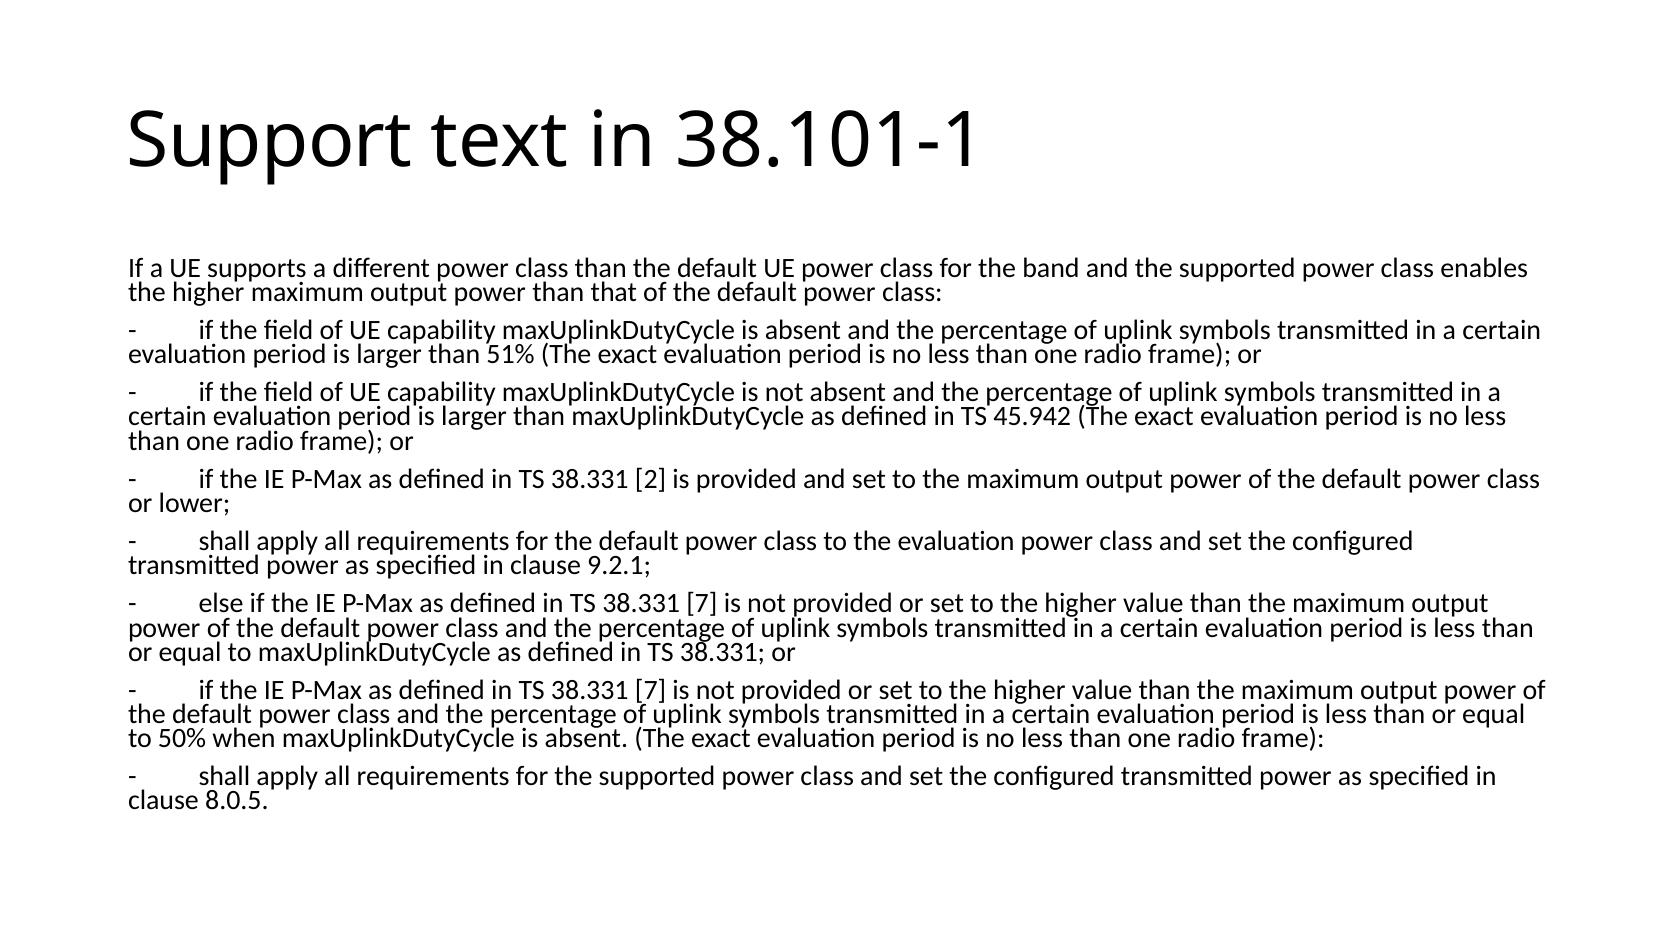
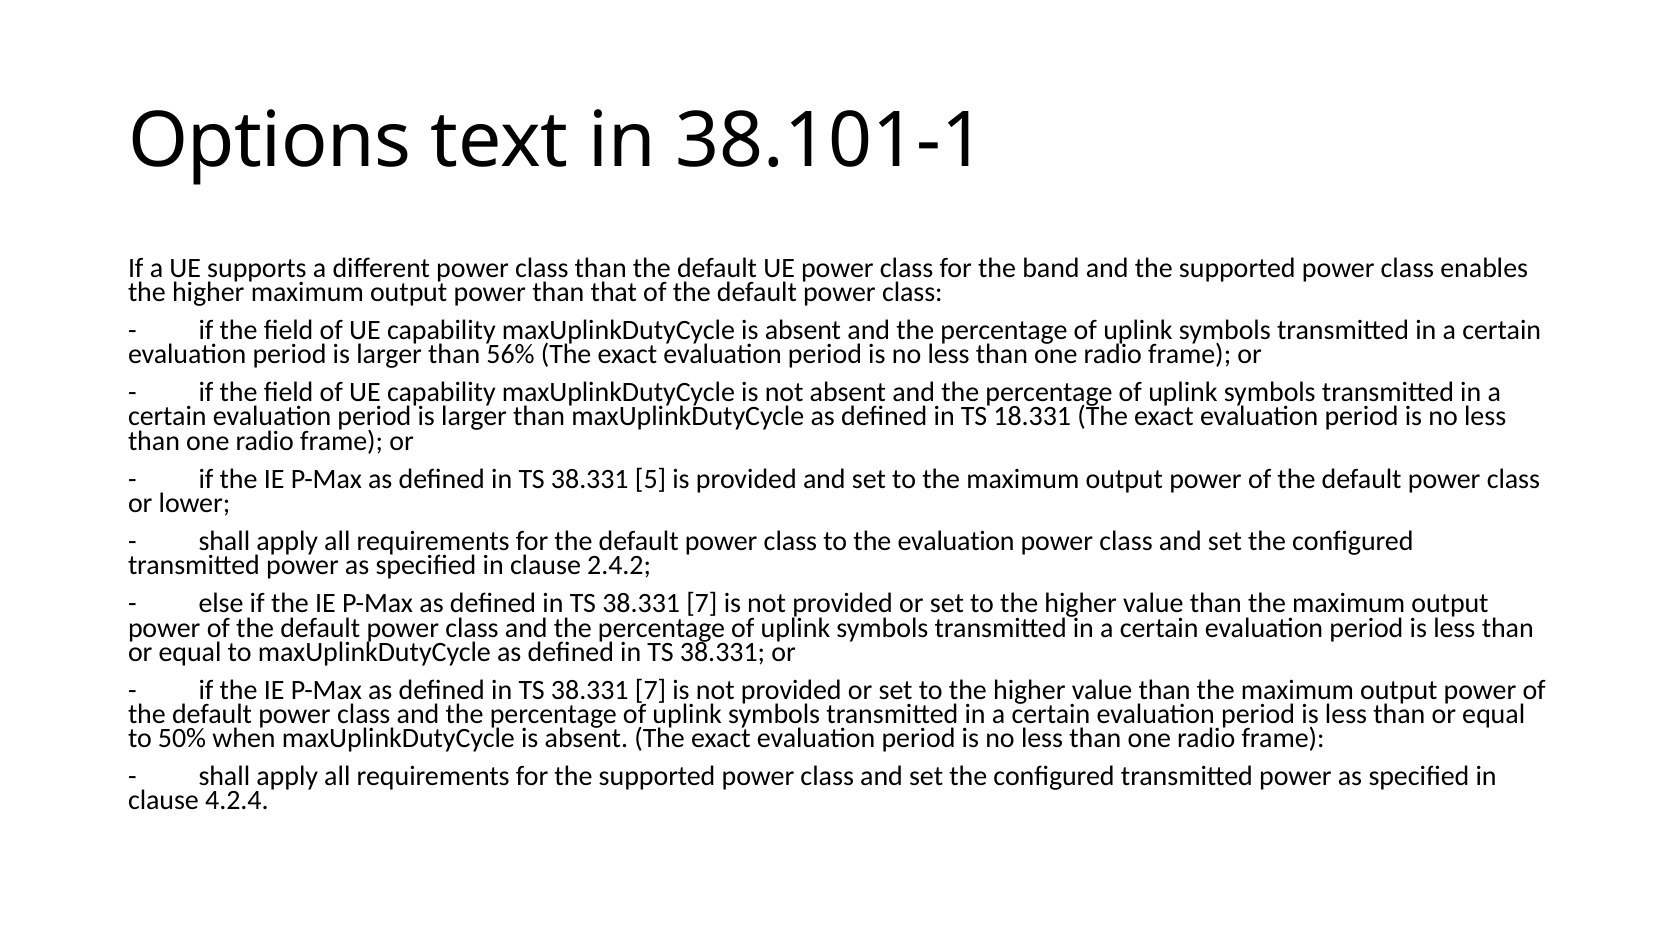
Support: Support -> Options (269, 141)
51%: 51% -> 56% (511, 354)
45.942: 45.942 -> 18.331 (1032, 416)
2: 2 -> 5 (651, 479)
9.2.1: 9.2.1 -> 2.4.2 (619, 565)
8.0.5: 8.0.5 -> 4.2.4 (237, 800)
